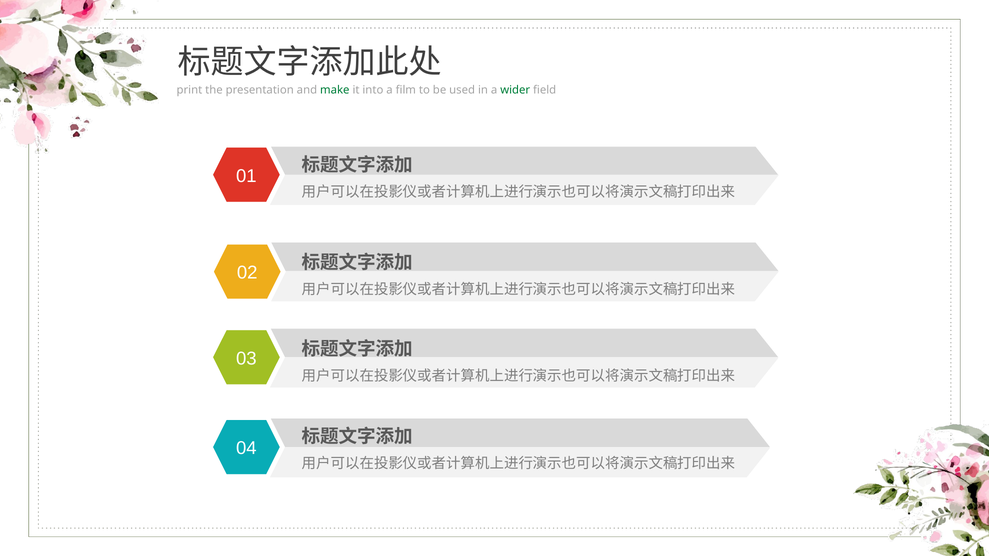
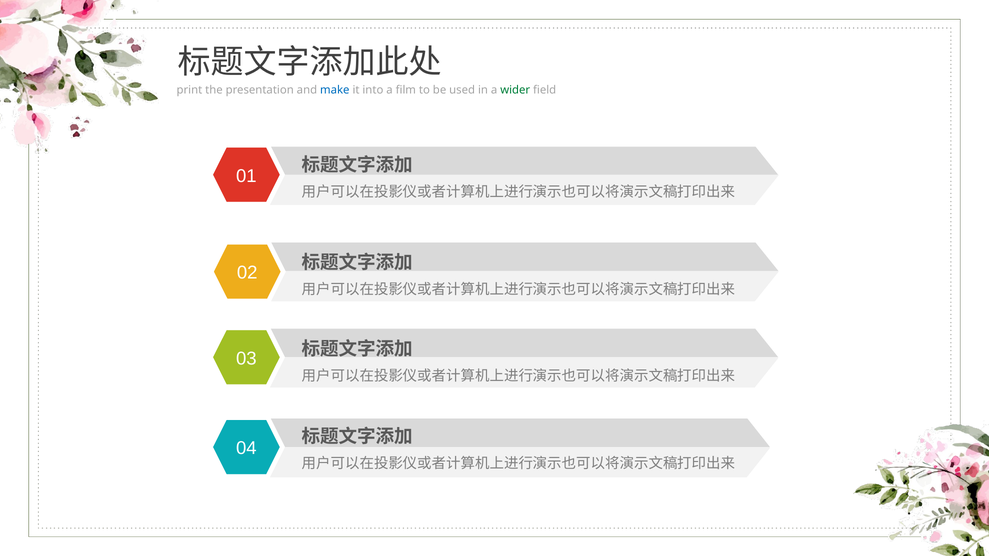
make colour: green -> blue (335, 90)
